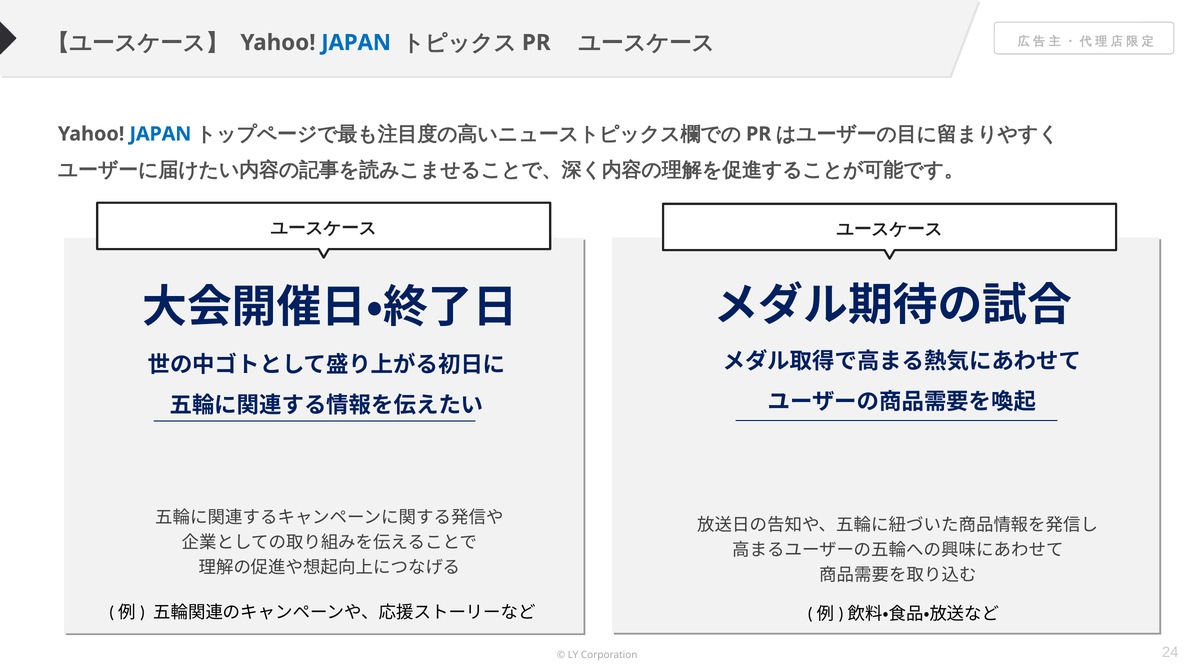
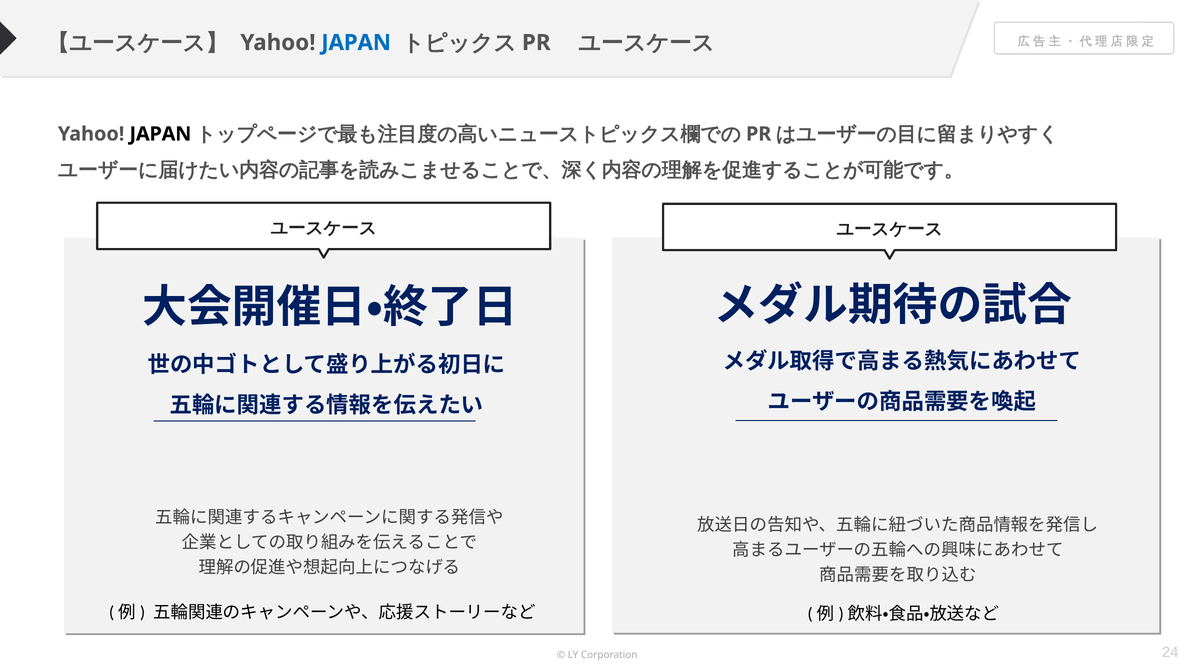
JAPAN colour: blue -> black (160, 134)
